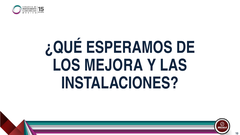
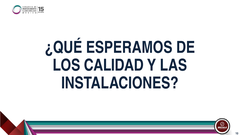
MEJORA: MEJORA -> CALIDAD (114, 65)
